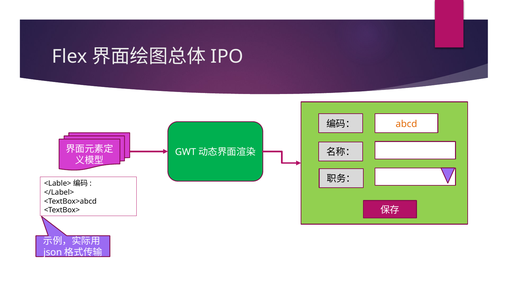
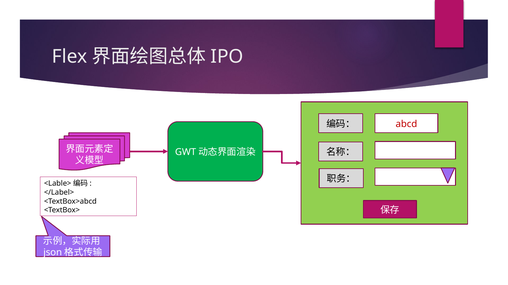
abcd colour: orange -> red (406, 124)
